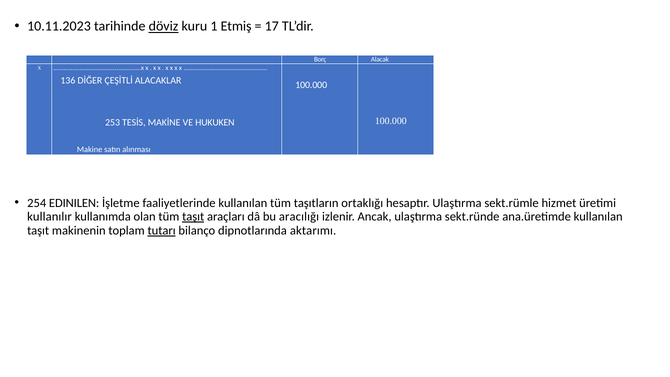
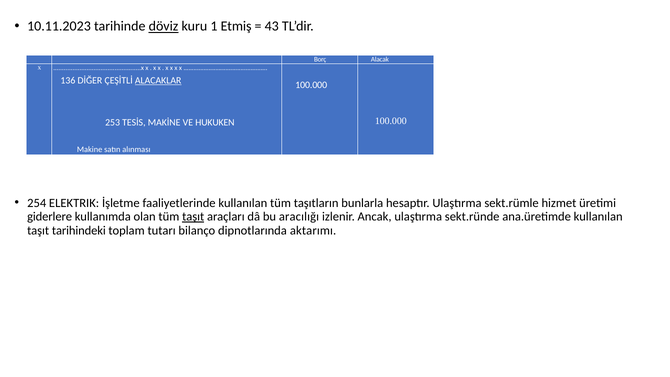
17: 17 -> 43 (272, 26)
ALACAKLAR underline: none -> present (158, 80)
EDINILEN: EDINILEN -> ELEKTRIK (74, 203)
ortaklığı: ortaklığı -> bunlarla (362, 203)
kullanılır: kullanılır -> giderlere (50, 217)
makinenin: makinenin -> tarihindeki (79, 230)
tutarı underline: present -> none (162, 230)
